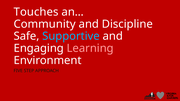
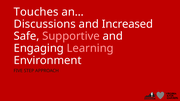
Community: Community -> Discussions (45, 24)
Discipline: Discipline -> Increased (127, 24)
Supportive colour: light blue -> pink (71, 36)
